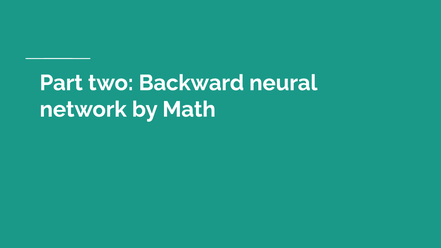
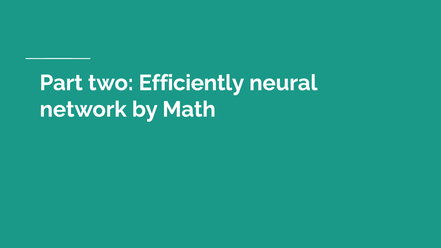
Backward: Backward -> Efficiently (191, 83)
